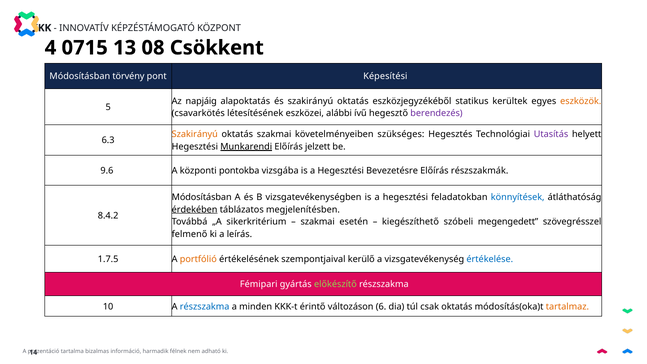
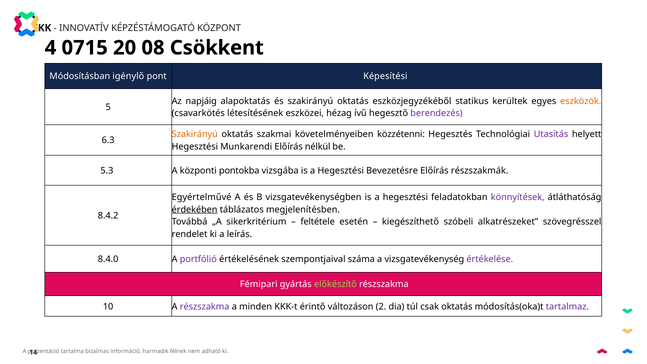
13: 13 -> 20 (125, 48)
törvény: törvény -> igénylő (128, 76)
alábbi: alábbi -> hézag (339, 113)
szükséges: szükséges -> közzétenni (401, 134)
Munkarendi underline: present -> none (246, 147)
jelzett: jelzett -> nélkül (318, 147)
9.6: 9.6 -> 5.3 (107, 171)
Módosításban: Módosításban -> Egyértelművé (202, 197)
könnyítések colour: blue -> purple (518, 197)
szakmai: szakmai -> feltétele (318, 222)
megengedett: megengedett -> alkatrészeket (508, 222)
felmenő: felmenő -> rendelet (190, 234)
1.7.5: 1.7.5 -> 8.4.0 (108, 259)
portfólió colour: orange -> purple (198, 259)
kerülő: kerülő -> száma (361, 259)
értékelése colour: blue -> purple (490, 259)
részszakma colour: blue -> purple (205, 307)
6: 6 -> 2 (381, 307)
tartalmaz colour: orange -> purple (567, 307)
